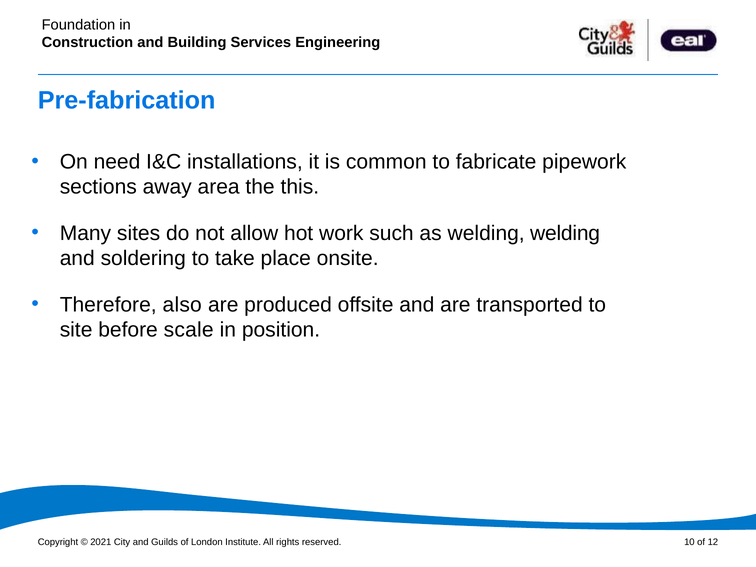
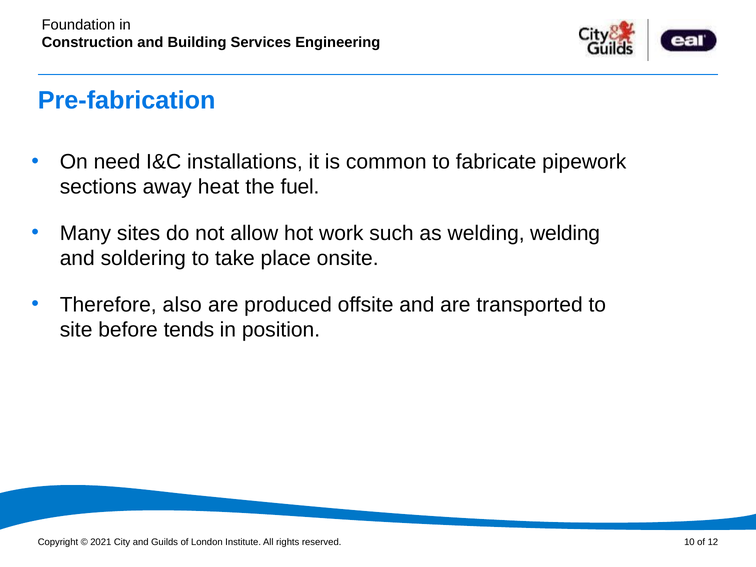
area: area -> heat (219, 187)
this: this -> fuel (300, 187)
scale: scale -> tends (189, 330)
